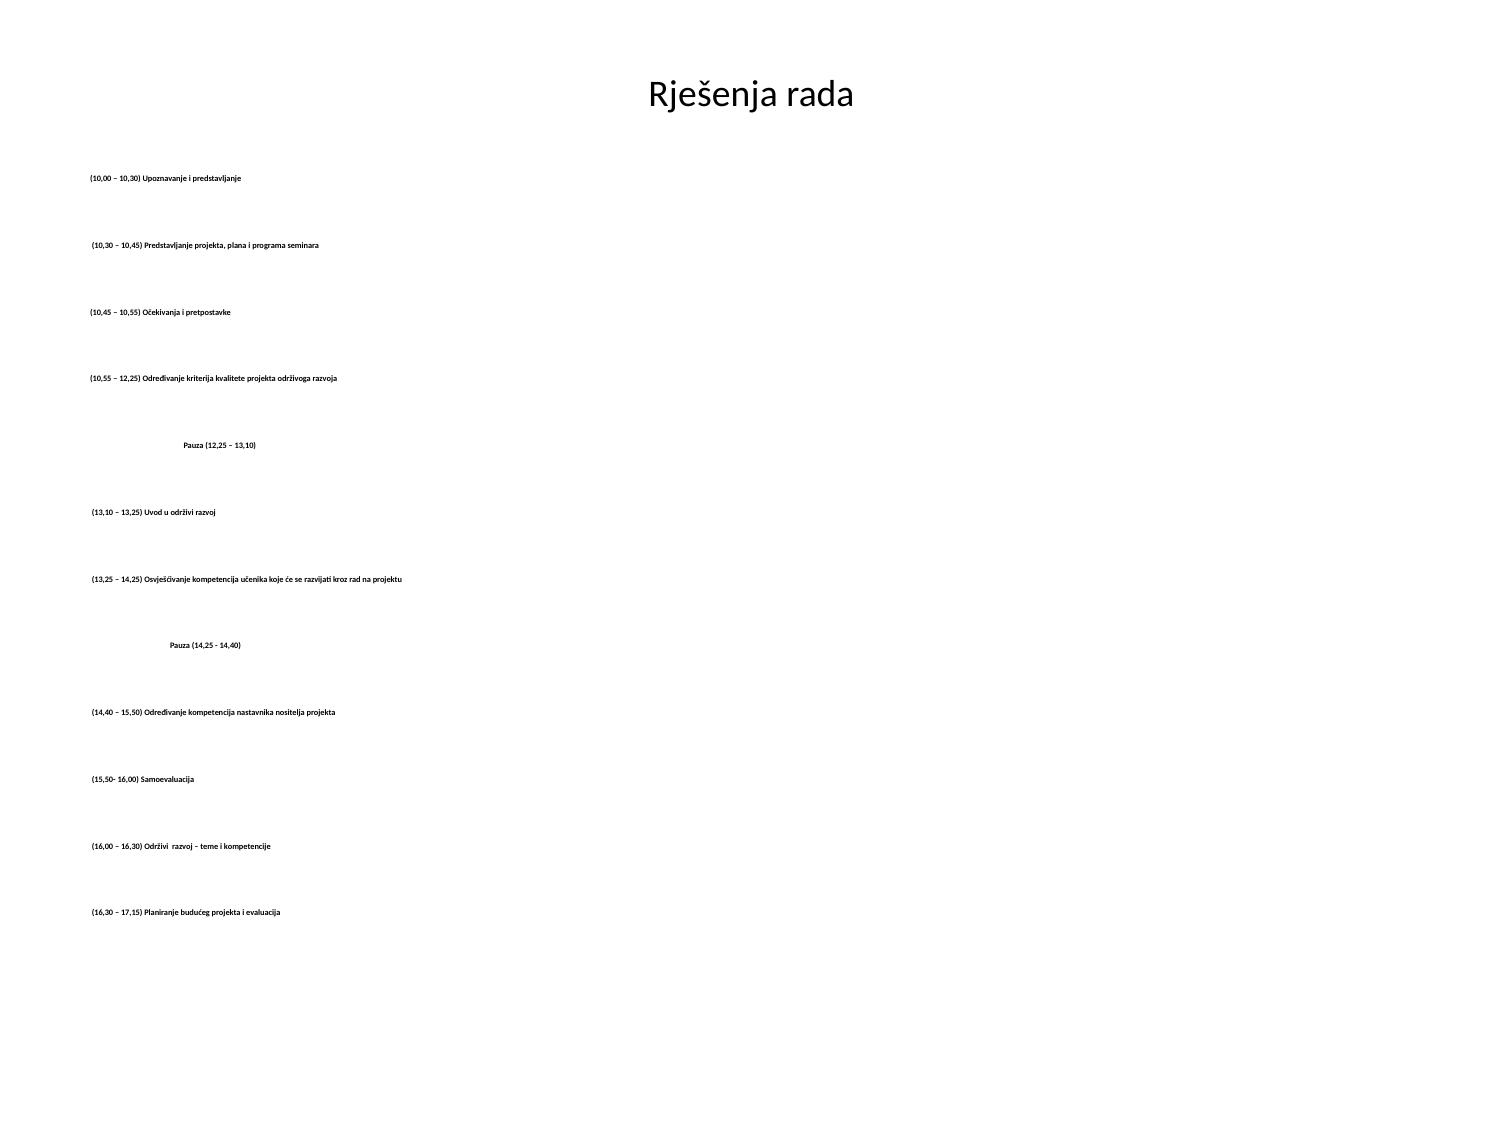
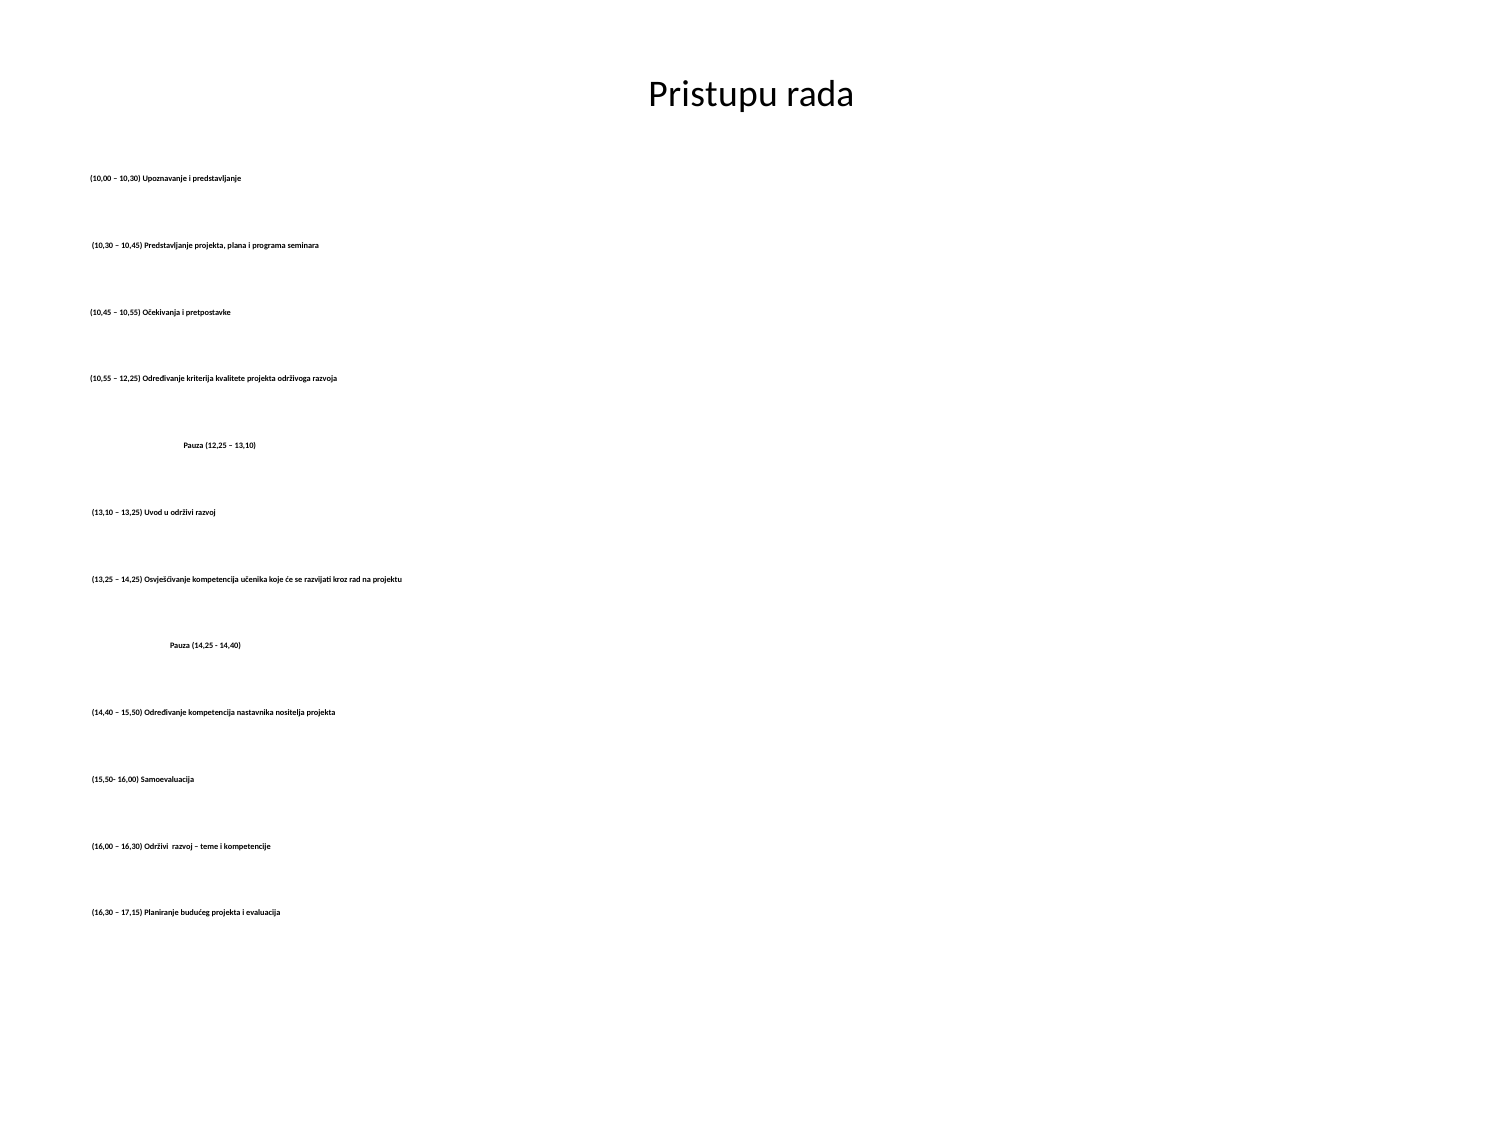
Rješenja: Rješenja -> Pristupu (713, 94)
